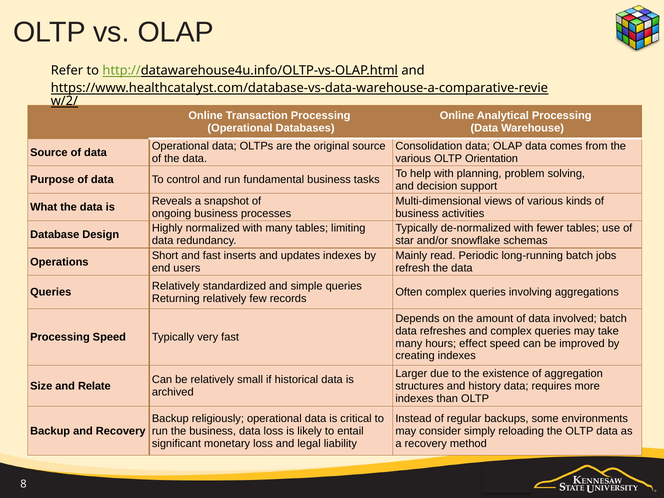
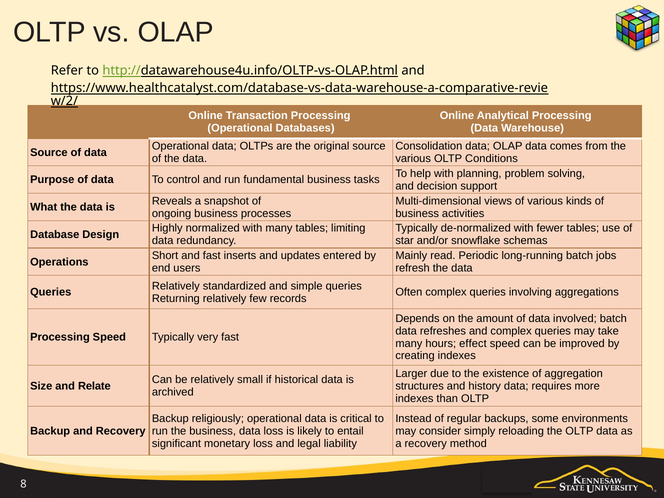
Orientation: Orientation -> Conditions (491, 159)
updates indexes: indexes -> entered (342, 256)
